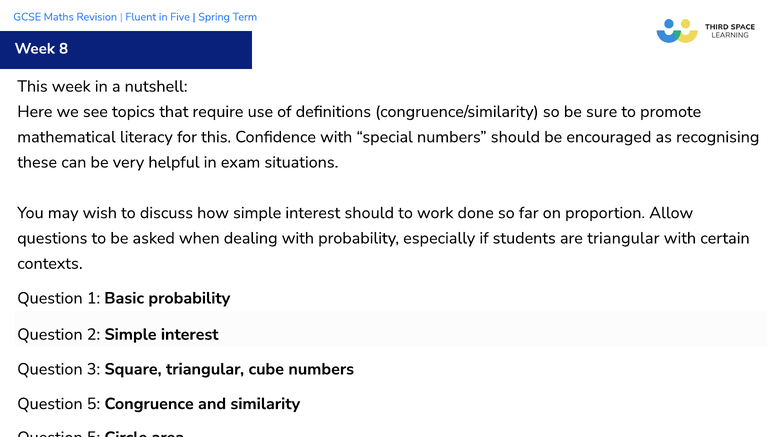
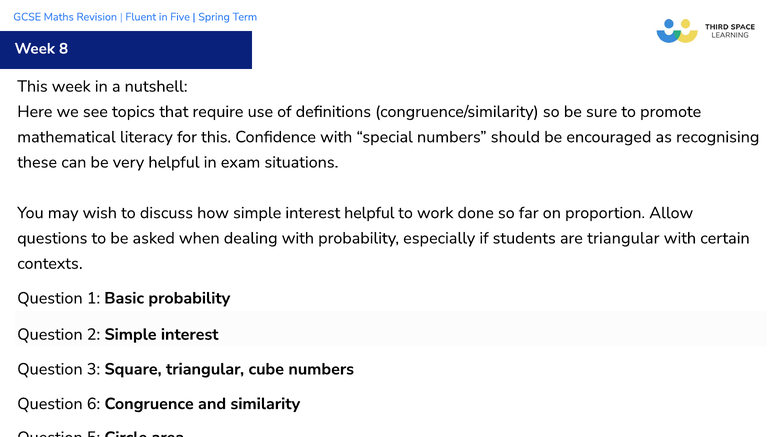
interest should: should -> helpful (369, 213)
5: 5 -> 6 (93, 404)
